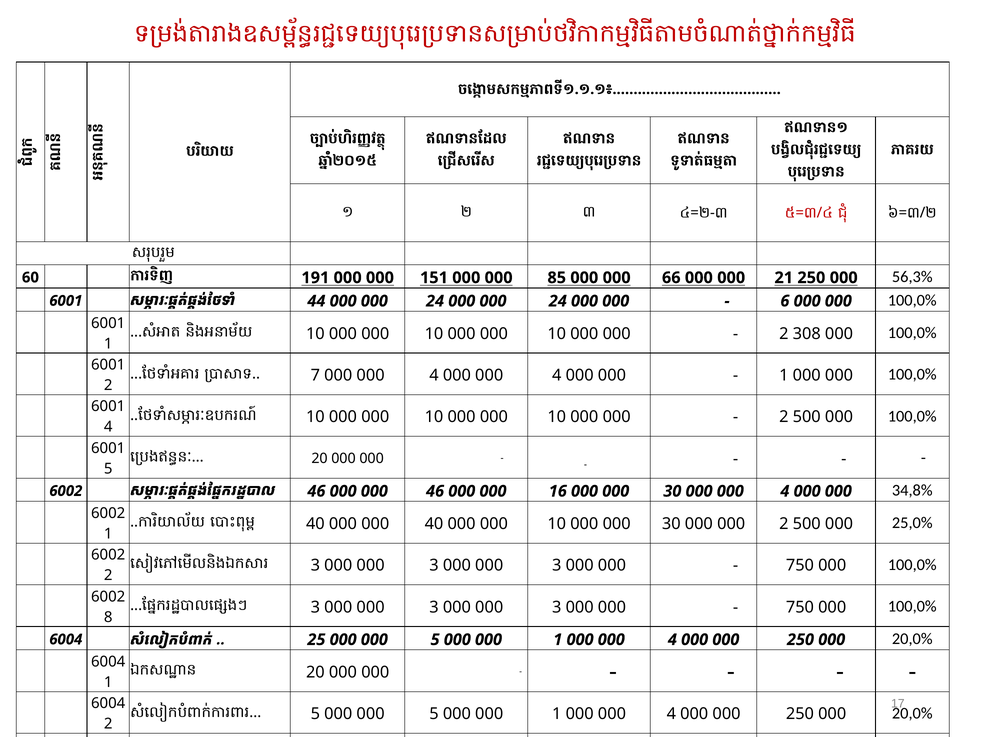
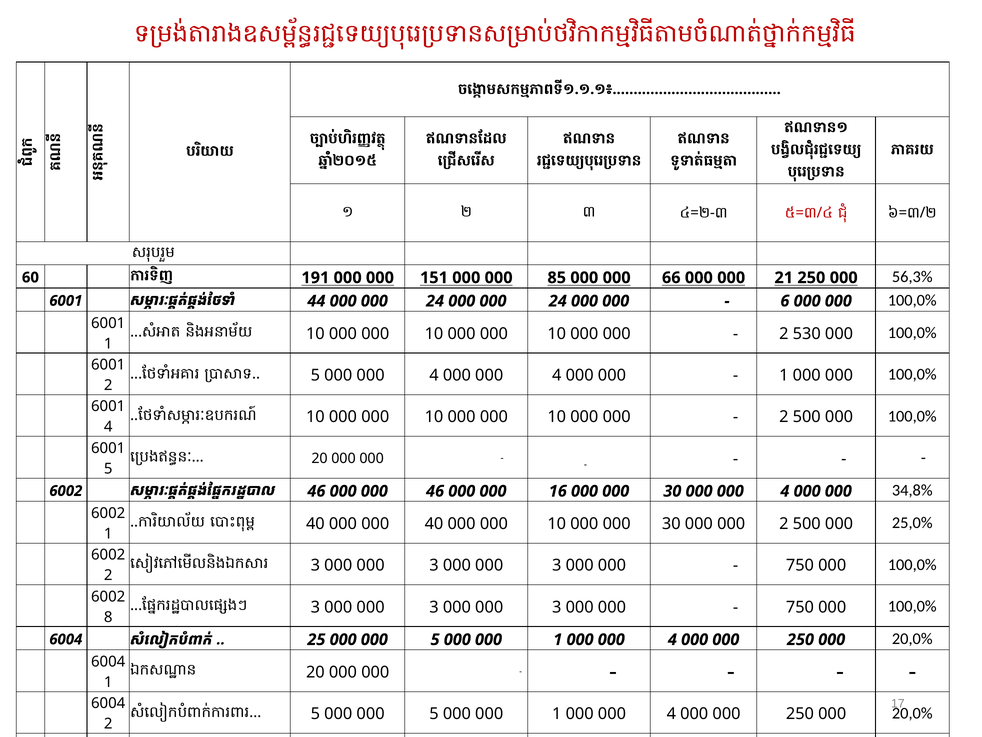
308: 308 -> 530 (807, 333)
7: 7 -> 5 (315, 375)
